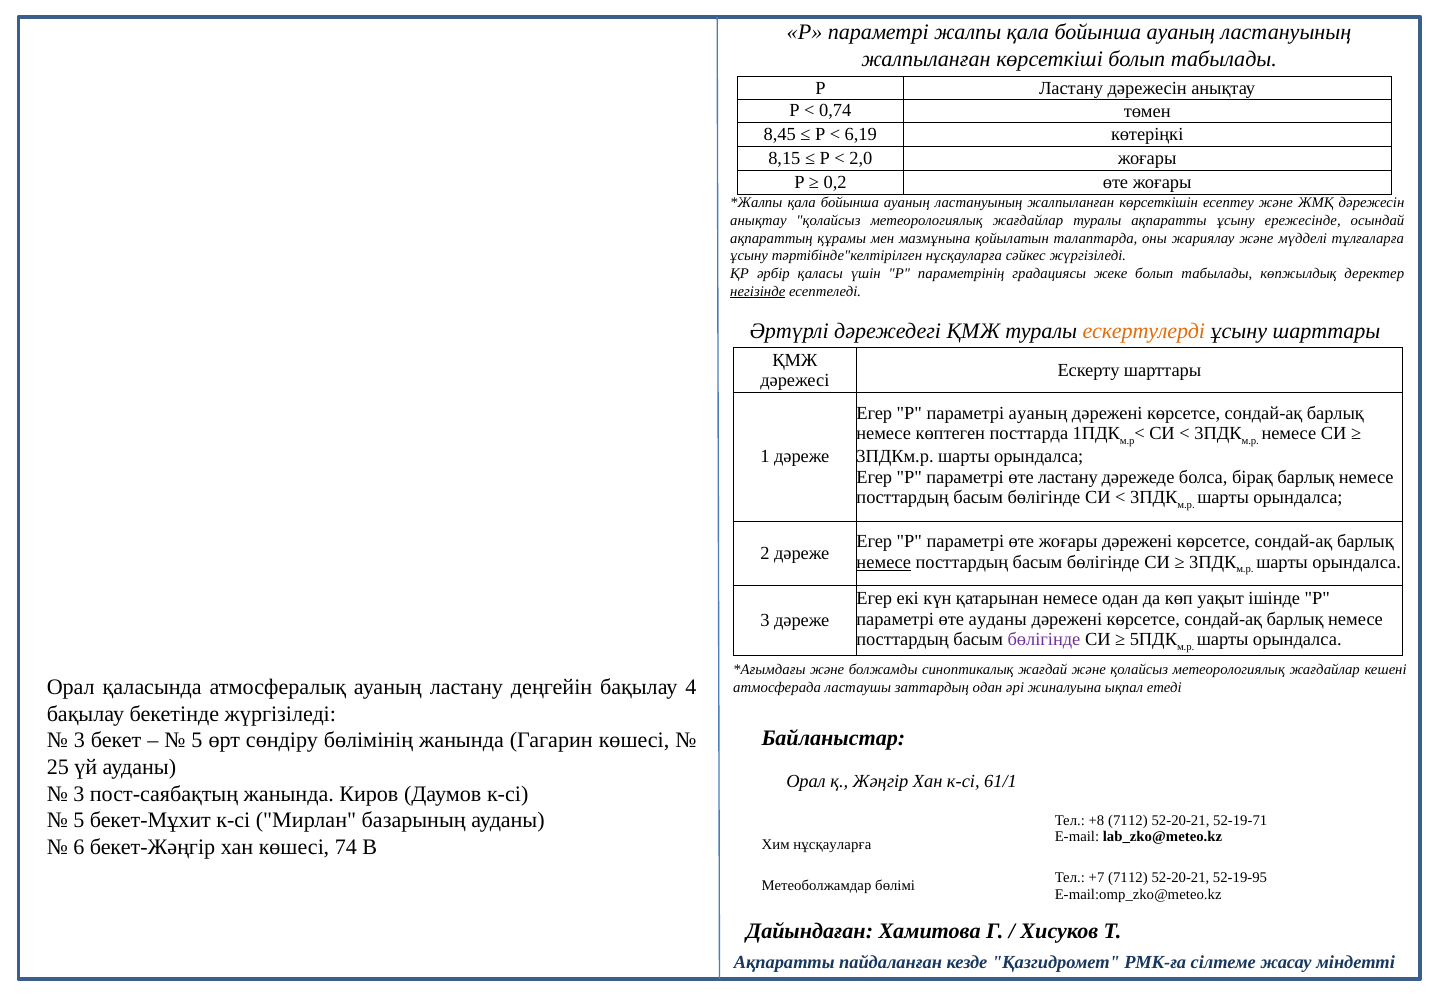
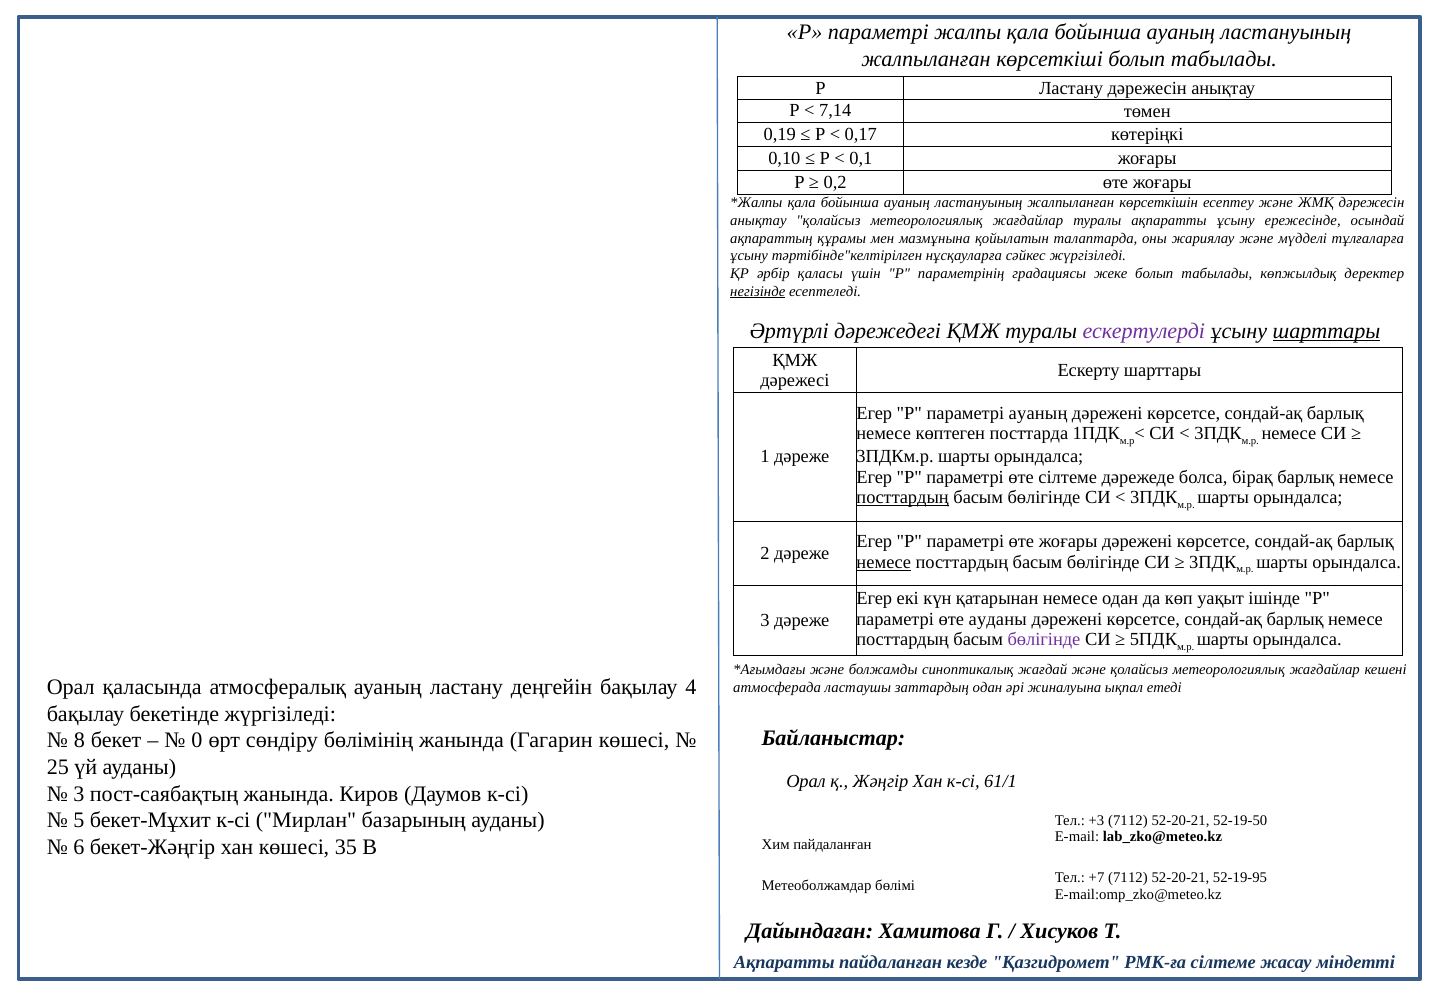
0,74: 0,74 -> 7,14 (835, 111)
8,45: 8,45 -> 0,19 (780, 135)
6,19: 6,19 -> 0,17 (861, 135)
8,15: 8,15 -> 0,10 (784, 158)
2,0: 2,0 -> 0,1 (861, 158)
ескертулерді colour: orange -> purple (1144, 331)
шарттары underline: none -> present (1326, 331)
өте ластану: ластану -> сілтеме (1068, 477)
посттардың underline: none -> present (903, 498)
3: 3 -> 8 (79, 741)
5: 5 -> 0 (197, 741)
+8: +8 -> +3 (1097, 821)
52-19-71: 52-19-71 -> 52-19-50 (1240, 821)
74: 74 -> 35 (346, 847)
Хим нұсқауларға: нұсқауларға -> пайдаланған (832, 845)
